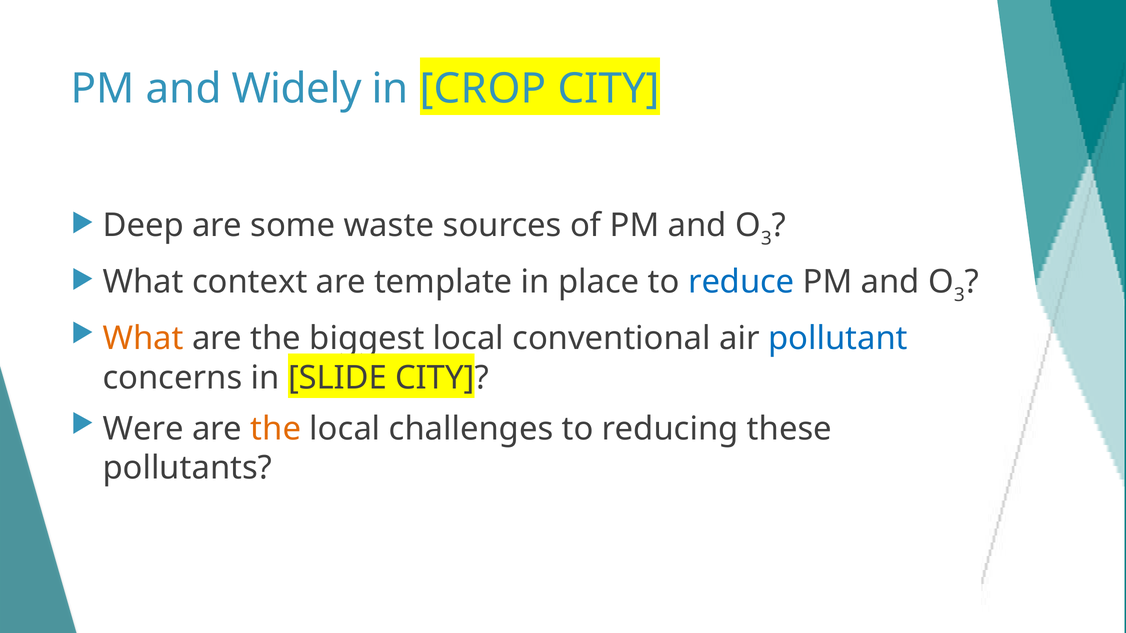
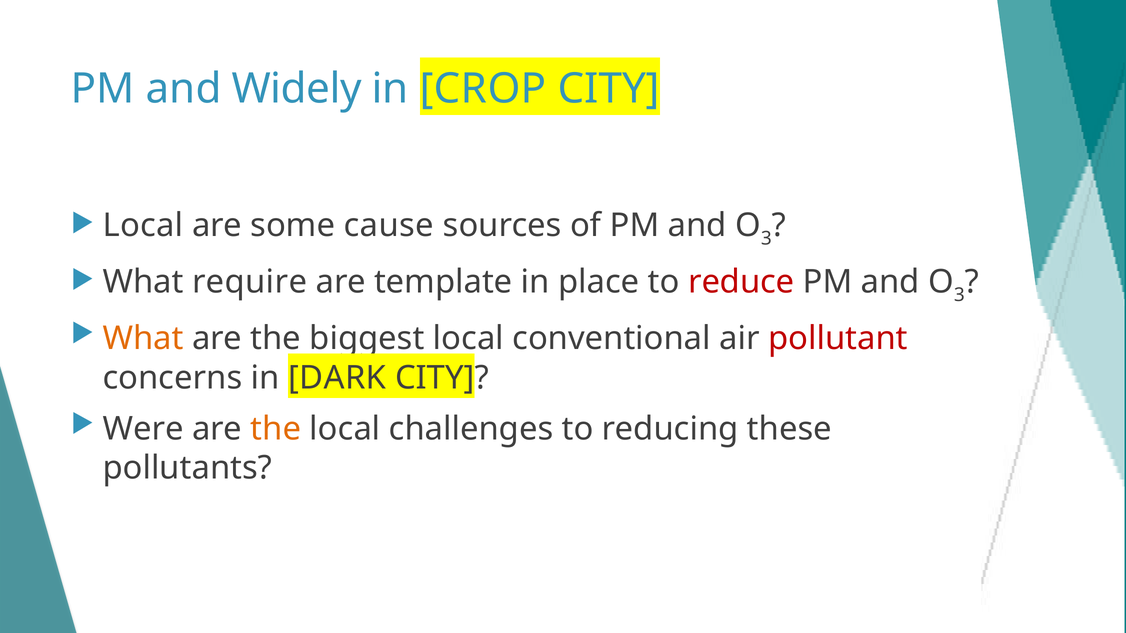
Deep: Deep -> Local (143, 226)
waste: waste -> cause (389, 226)
context: context -> require (250, 282)
reduce colour: blue -> red (741, 282)
pollutant colour: blue -> red (838, 339)
SLIDE: SLIDE -> DARK (337, 378)
